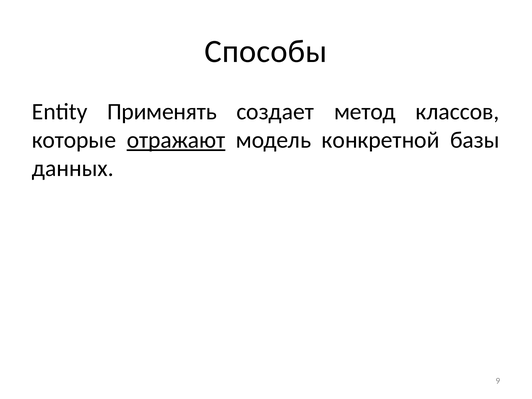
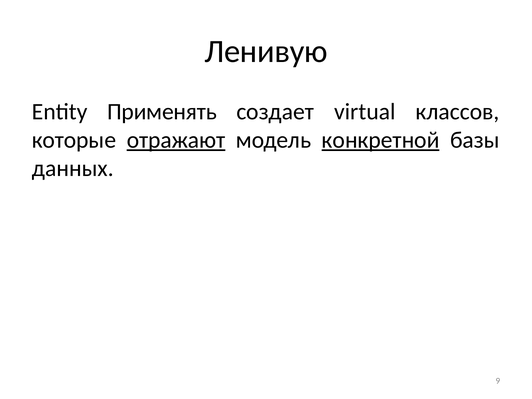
Способы: Способы -> Ленивую (266, 51)
метод: метод -> virtual (365, 112)
конкретной underline: none -> present (381, 140)
